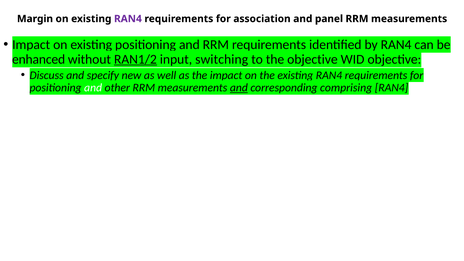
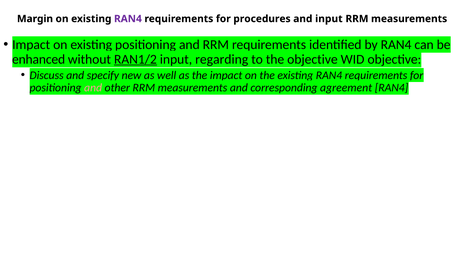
association: association -> procedures (262, 19)
and panel: panel -> input (329, 19)
switching: switching -> regarding (222, 59)
and colour: white -> pink (93, 88)
and underline: present -> none (239, 88)
comprising: comprising -> agreement (346, 88)
